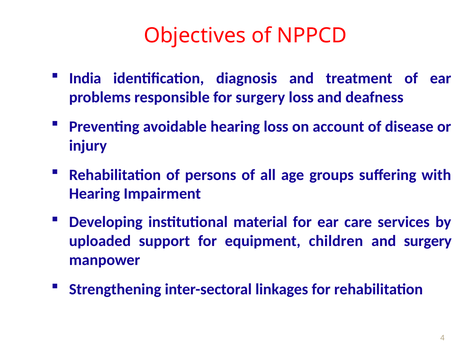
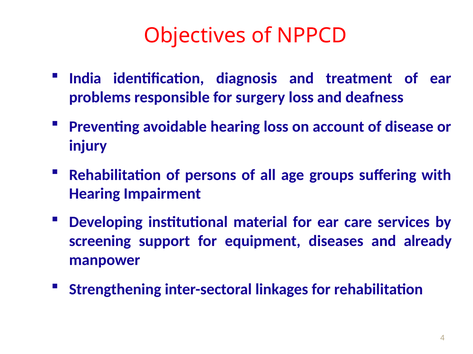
uploaded: uploaded -> screening (100, 242)
children: children -> diseases (336, 242)
and surgery: surgery -> already (428, 242)
